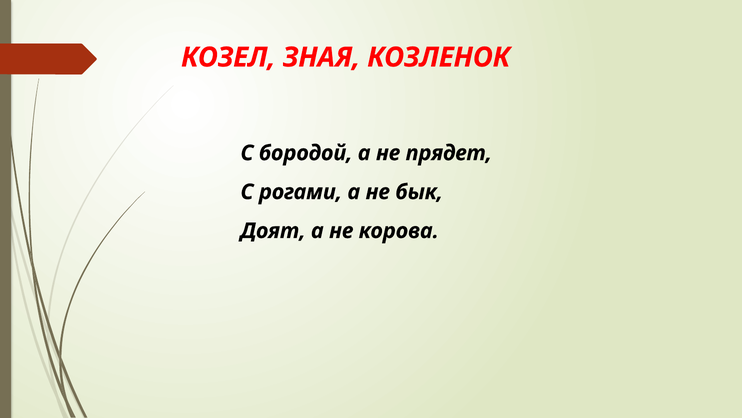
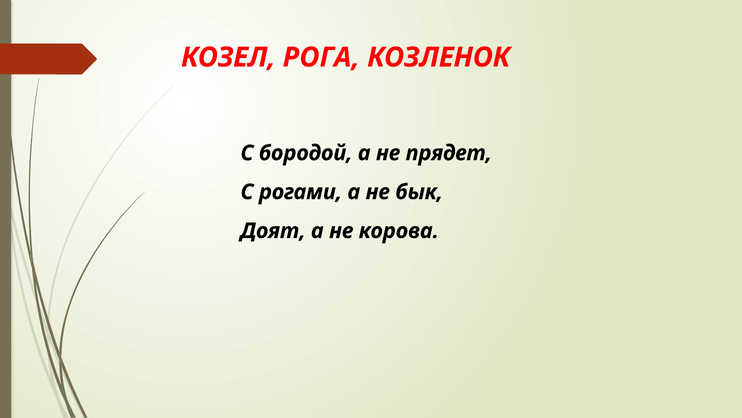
ЗНАЯ: ЗНАЯ -> РОГА (321, 57)
